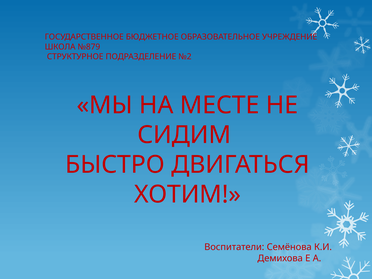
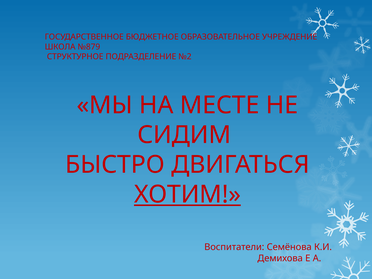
ХОТИМ underline: none -> present (187, 194)
